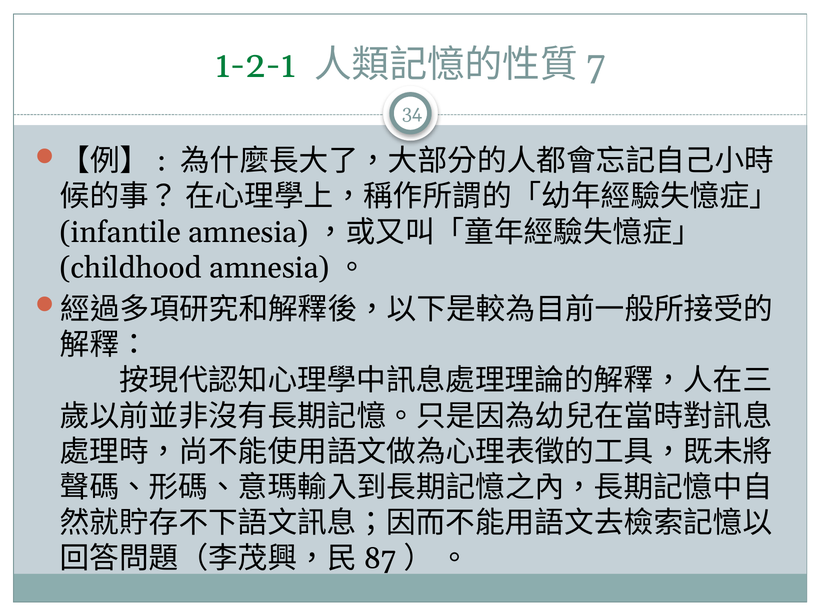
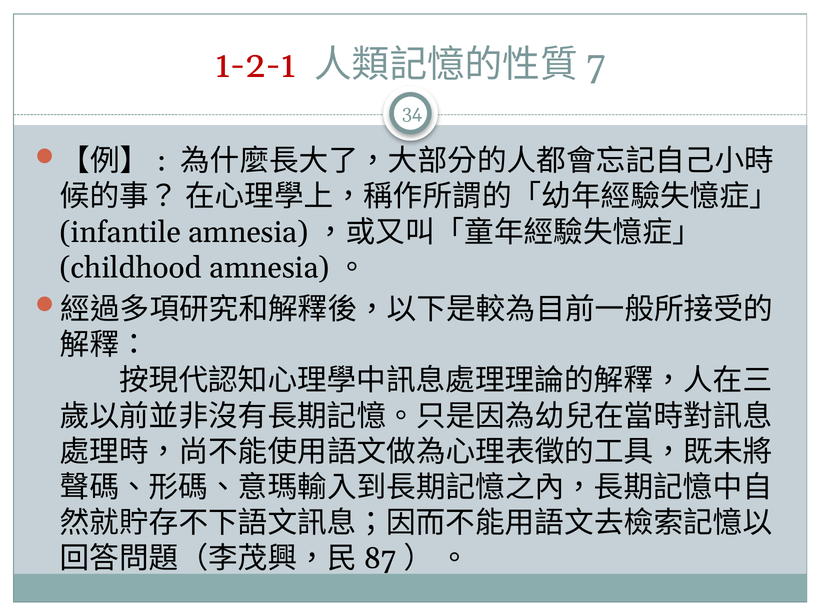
1-2-1 colour: green -> red (256, 65)
